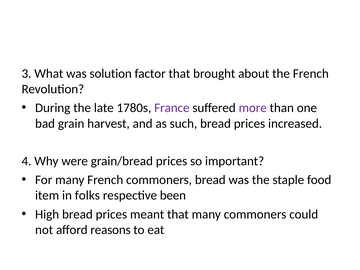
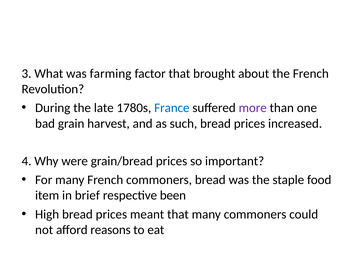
solution: solution -> farming (111, 74)
France colour: purple -> blue (172, 108)
folks: folks -> brief (87, 195)
